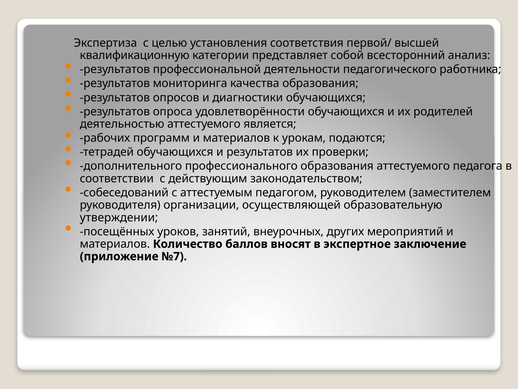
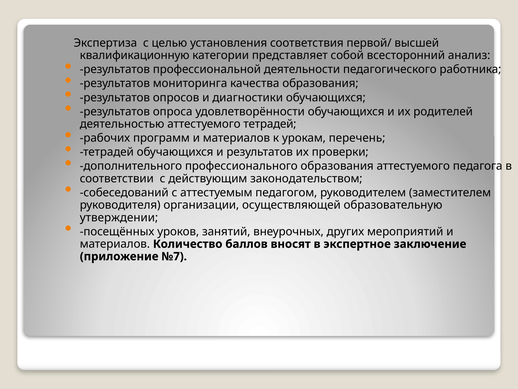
аттестуемого является: является -> тетрадей (270, 124)
подаются: подаются -> перечень (357, 138)
